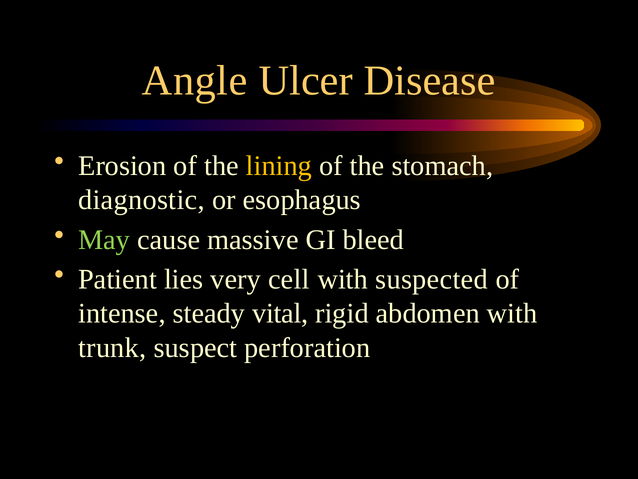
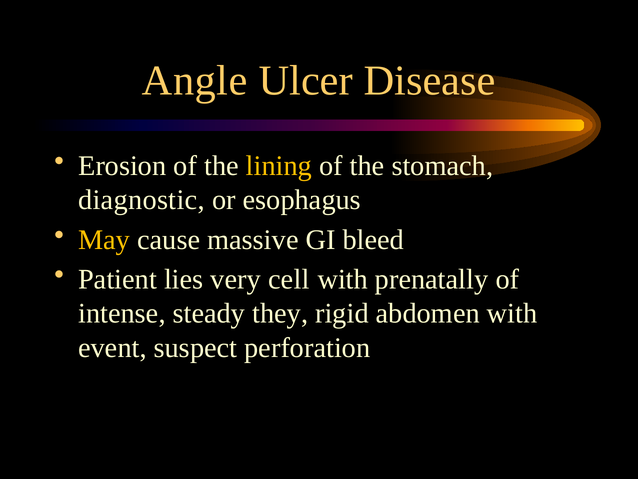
May colour: light green -> yellow (104, 240)
suspected: suspected -> prenatally (432, 279)
vital: vital -> they (280, 313)
trunk: trunk -> event (112, 347)
